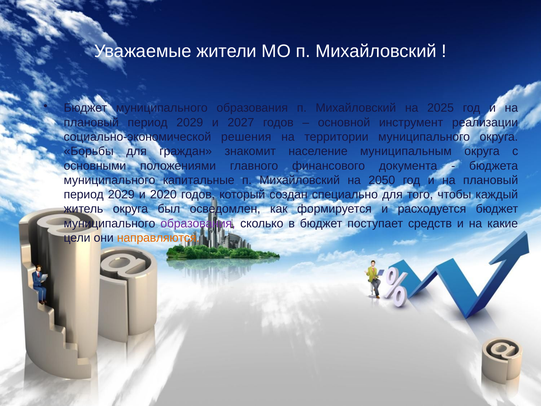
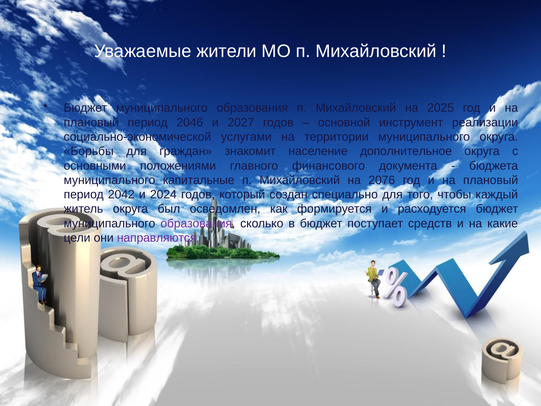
2029: 2029 -> 2046 (190, 122)
решения: решения -> услугами (246, 137)
муниципальным: муниципальным -> дополнительное (406, 151)
2050: 2050 -> 2076 (382, 180)
2029: 2029 -> 2042 (121, 194)
2020: 2020 -> 2024 (163, 194)
направляются colour: orange -> purple (158, 238)
